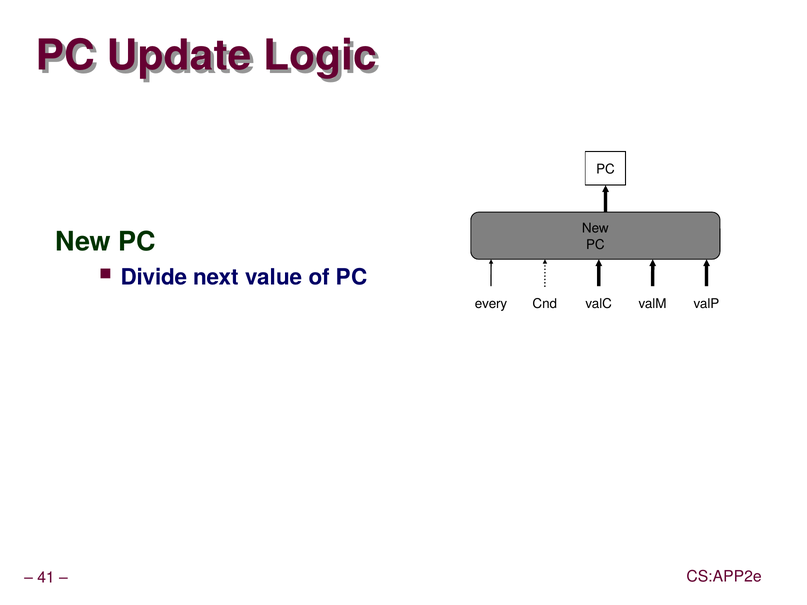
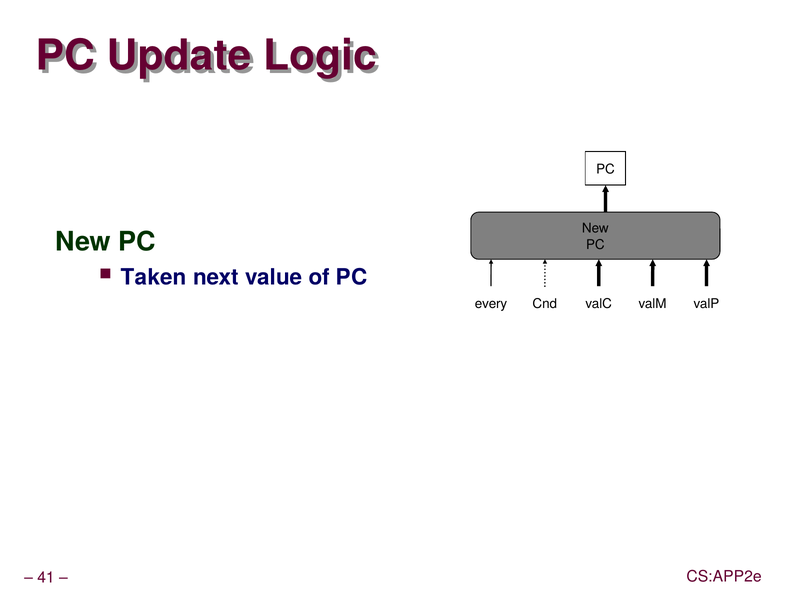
Divide: Divide -> Taken (154, 277)
